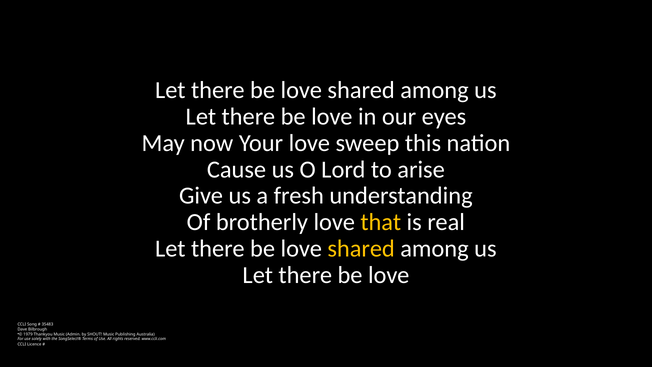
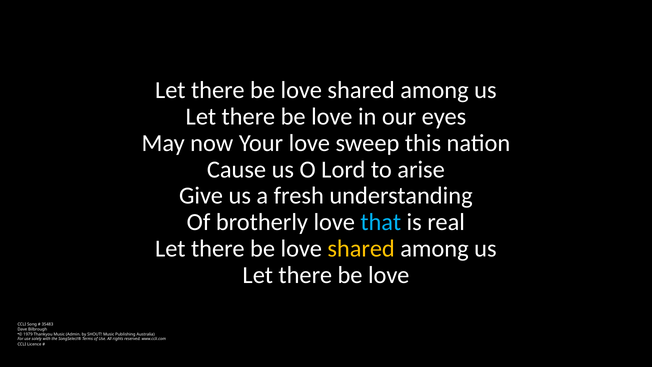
that colour: yellow -> light blue (381, 222)
